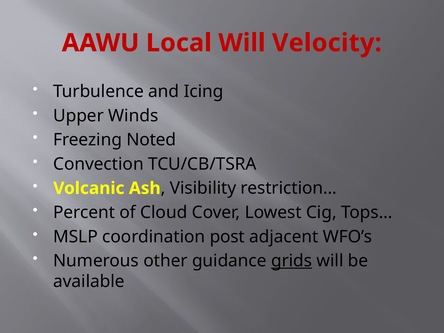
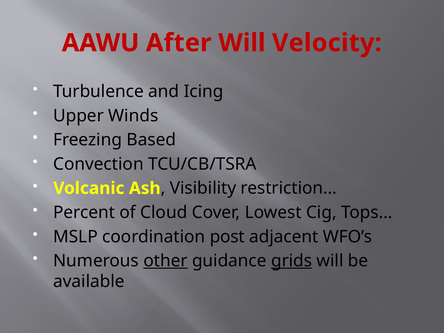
Local: Local -> After (179, 43)
Noted: Noted -> Based (151, 140)
other underline: none -> present (165, 261)
